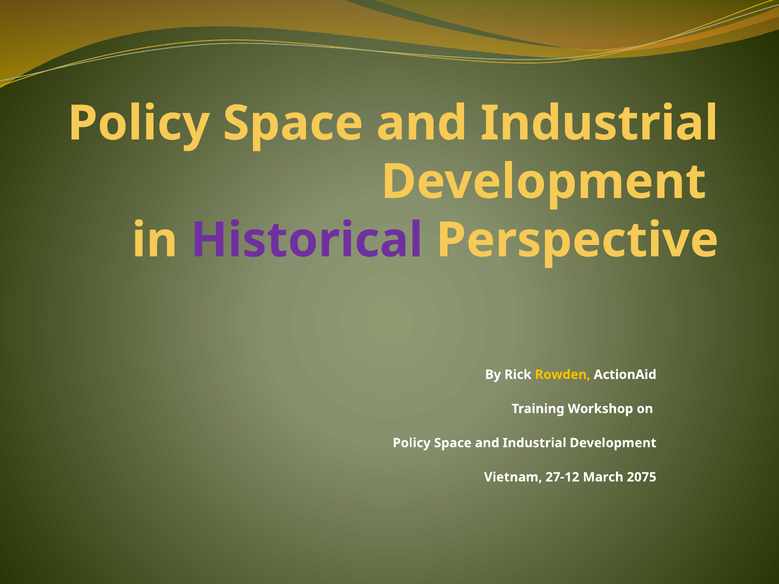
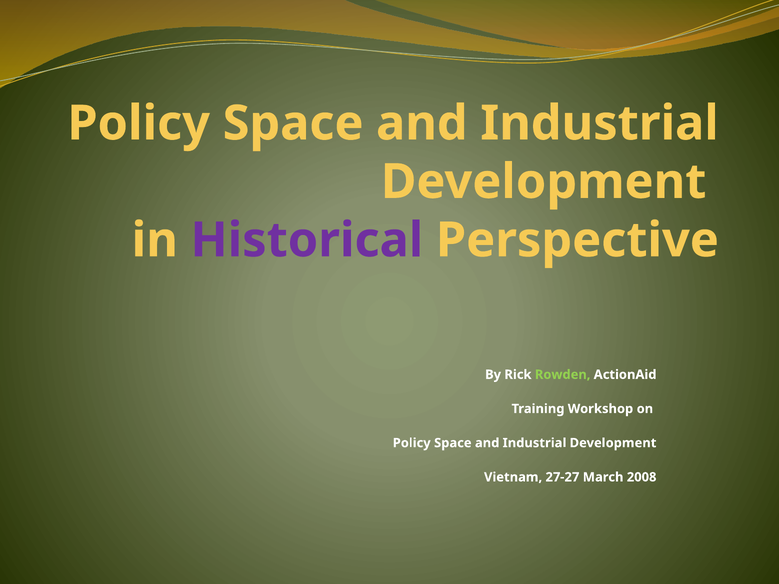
Rowden colour: yellow -> light green (563, 375)
27-12: 27-12 -> 27-27 (562, 477)
2075: 2075 -> 2008 (642, 477)
